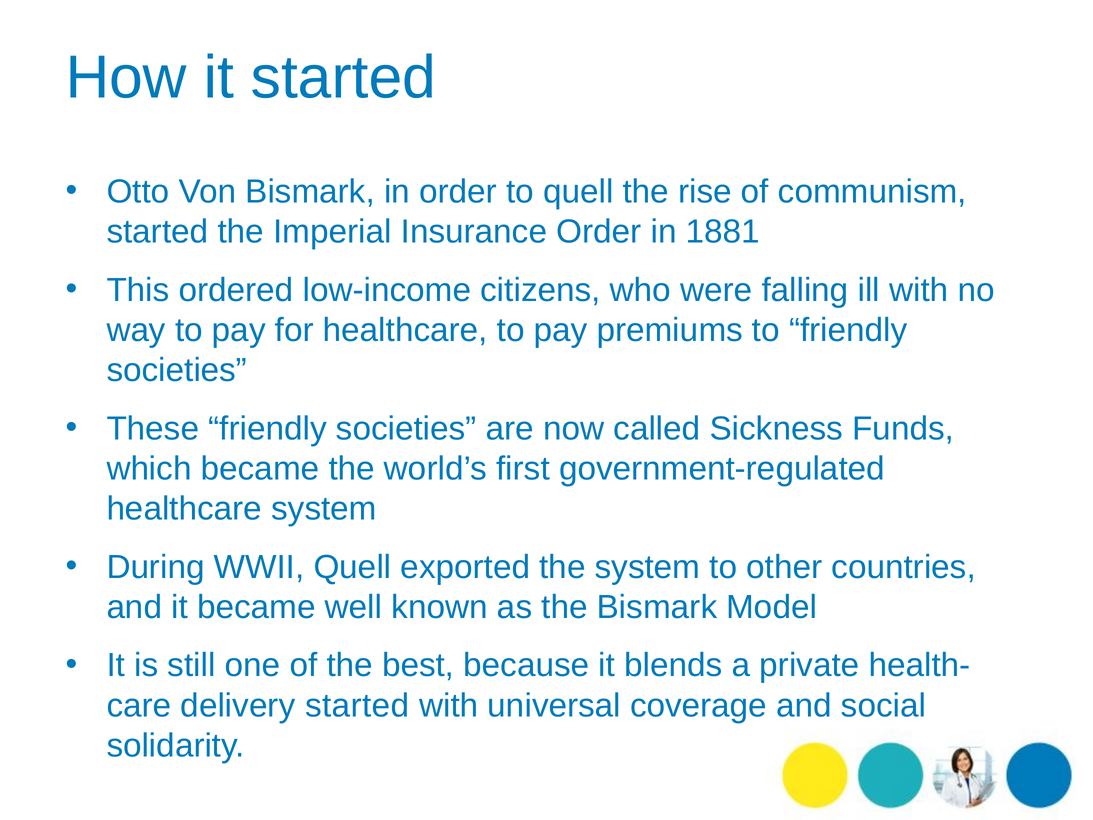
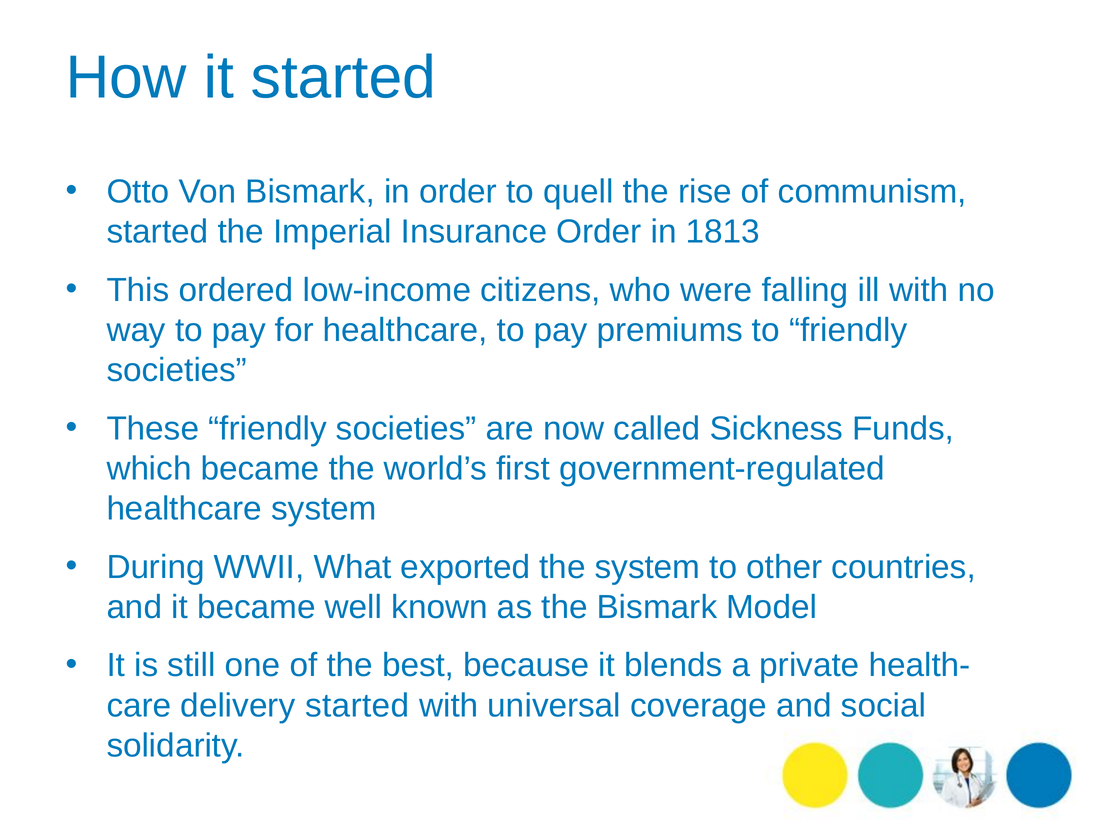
1881: 1881 -> 1813 (723, 232)
WWII Quell: Quell -> What (352, 567)
